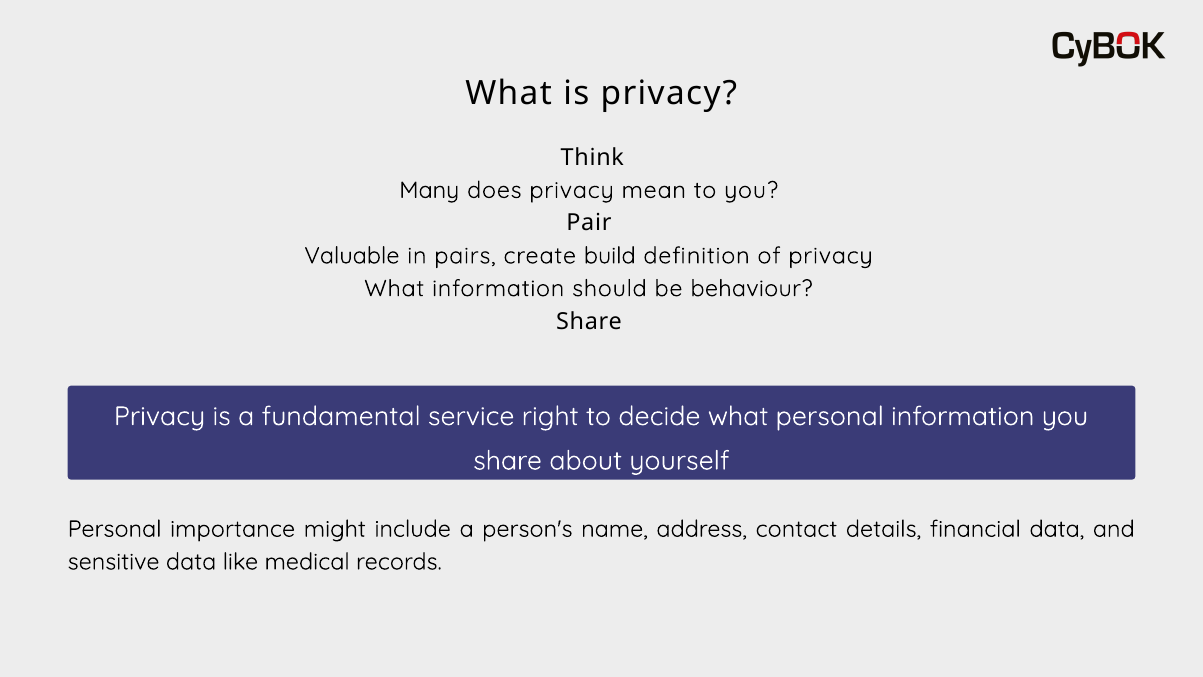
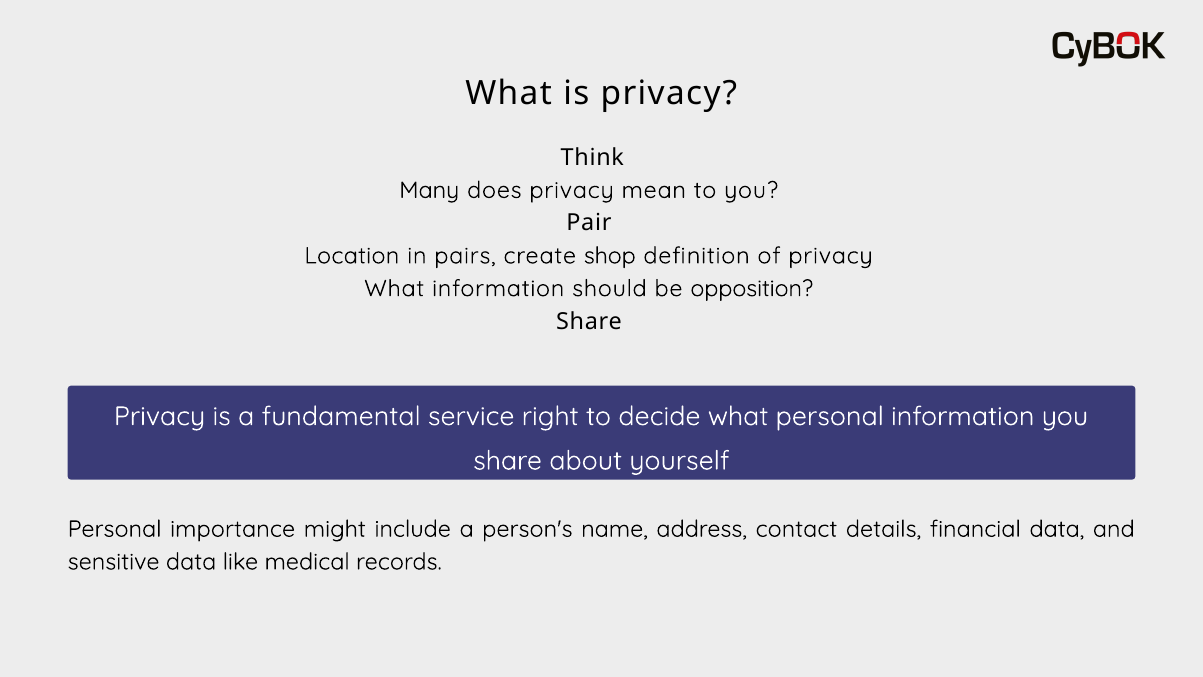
Valuable: Valuable -> Location (352, 256)
build: build -> shop (610, 256)
behaviour: behaviour -> opposition (752, 288)
